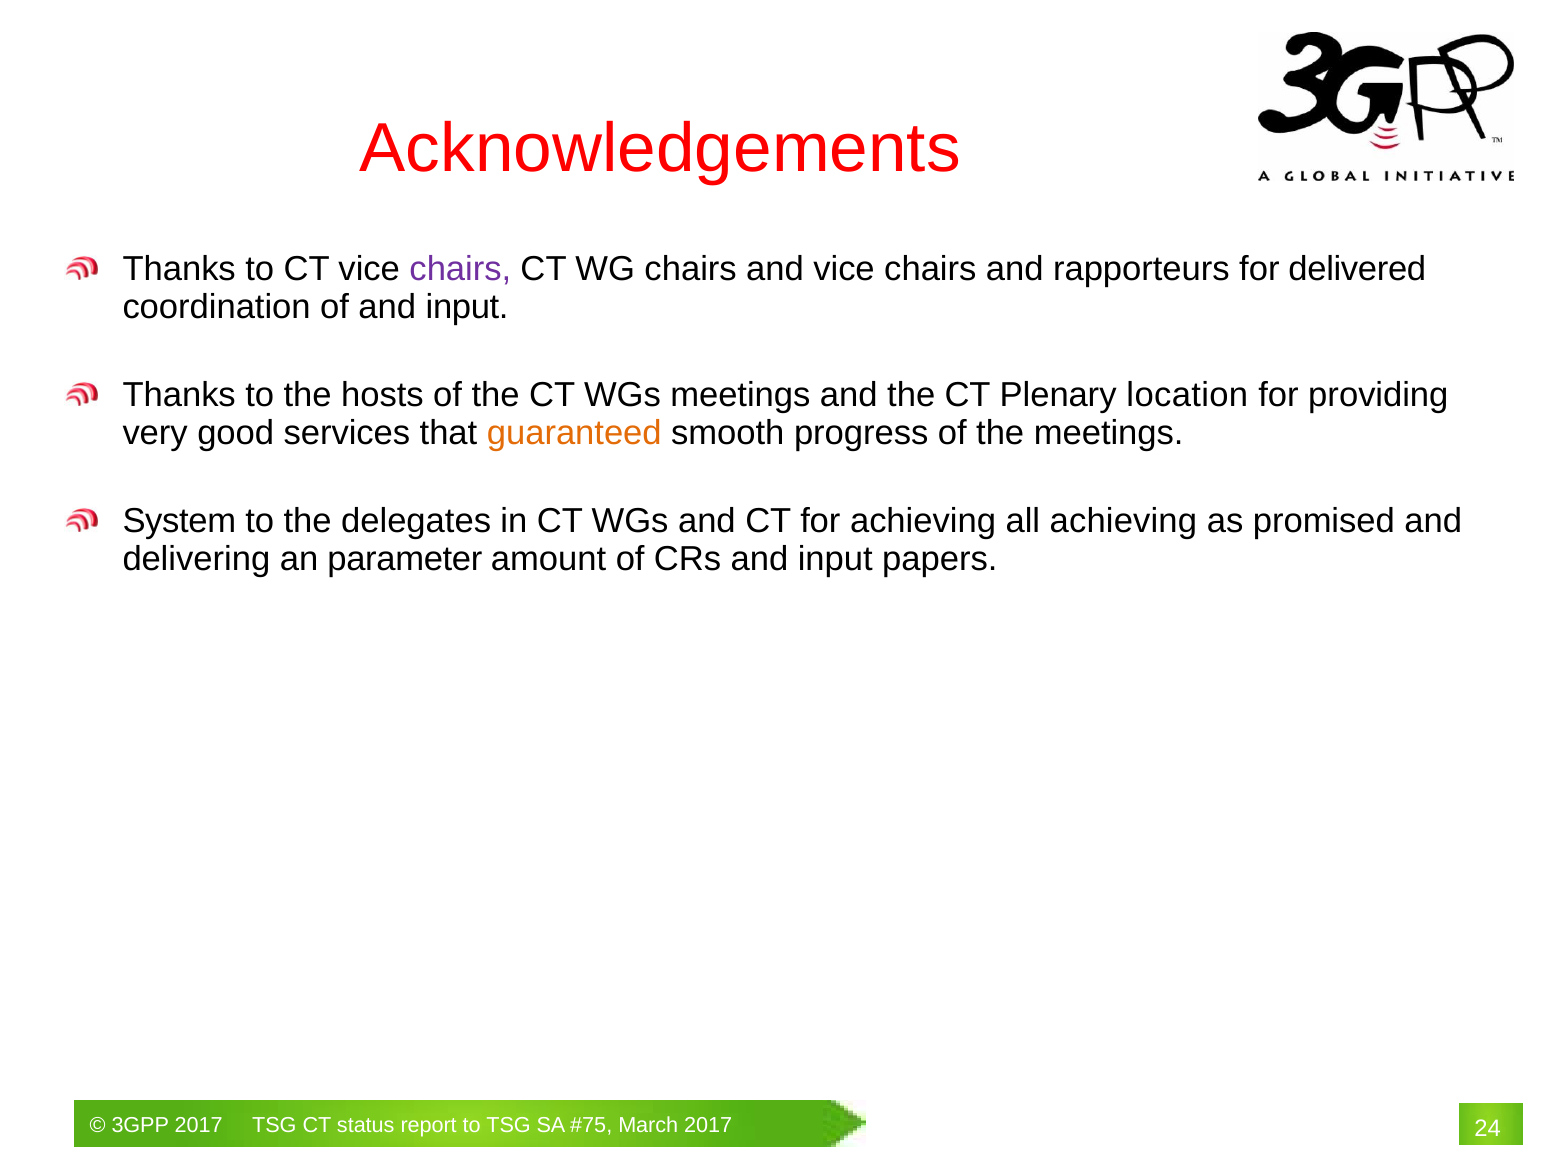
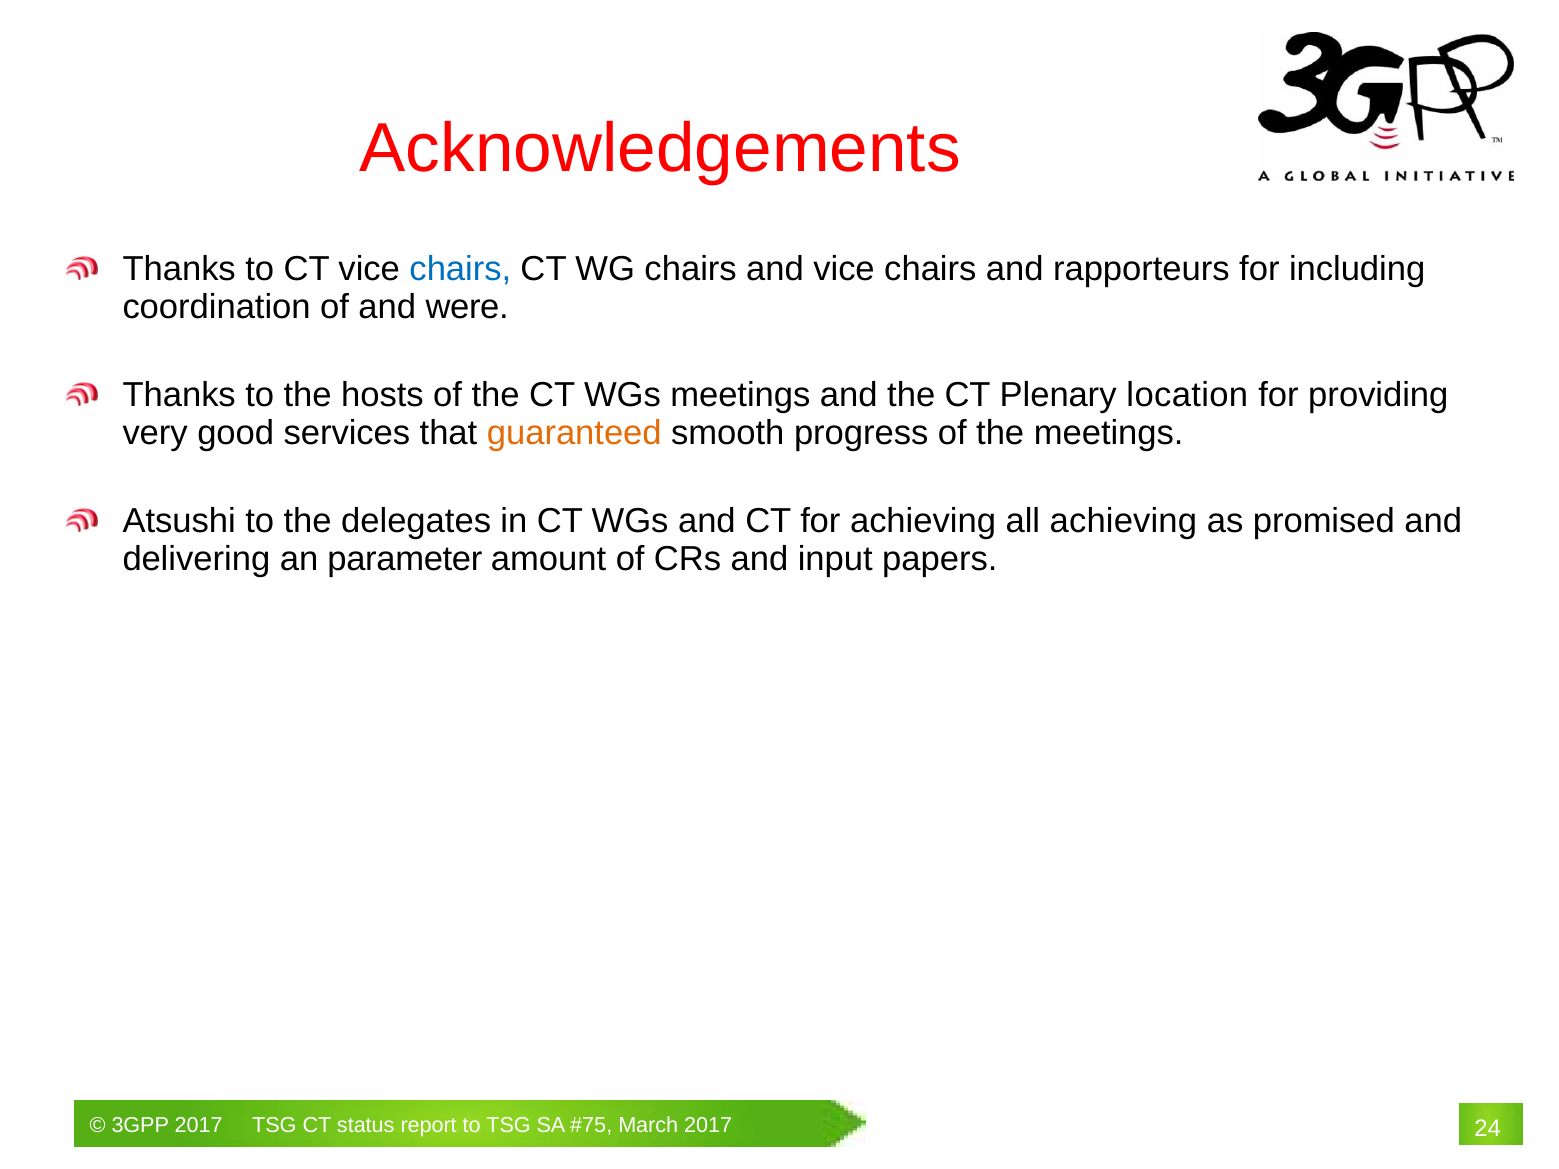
chairs colour: purple -> blue (460, 269)
delivered: delivered -> including (1357, 269)
of and input: input -> were (467, 307)
System: System -> Atsushi (179, 521)
